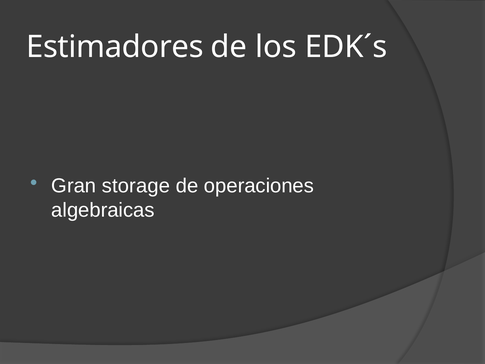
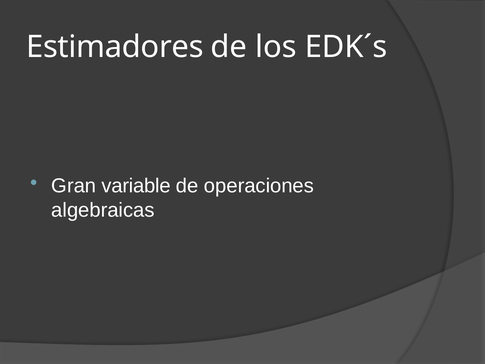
storage: storage -> variable (136, 186)
